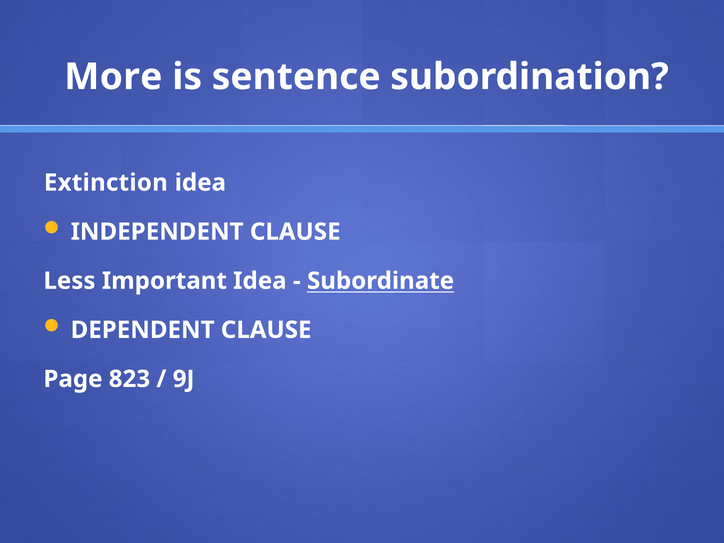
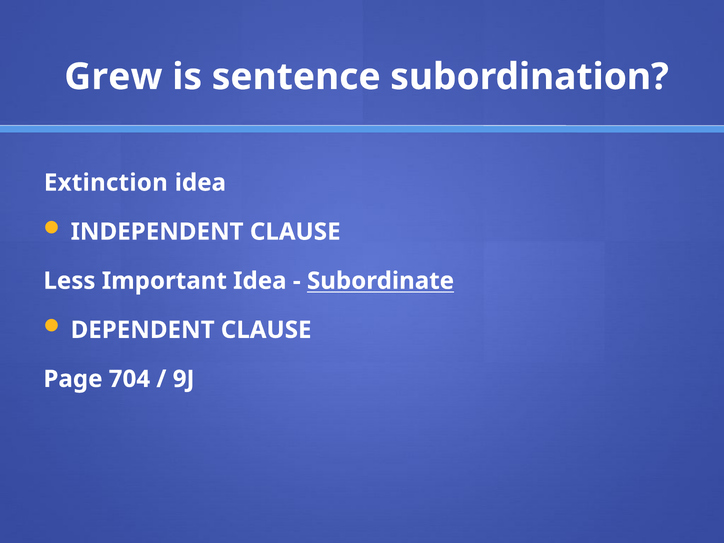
More: More -> Grew (113, 77)
823: 823 -> 704 (129, 379)
